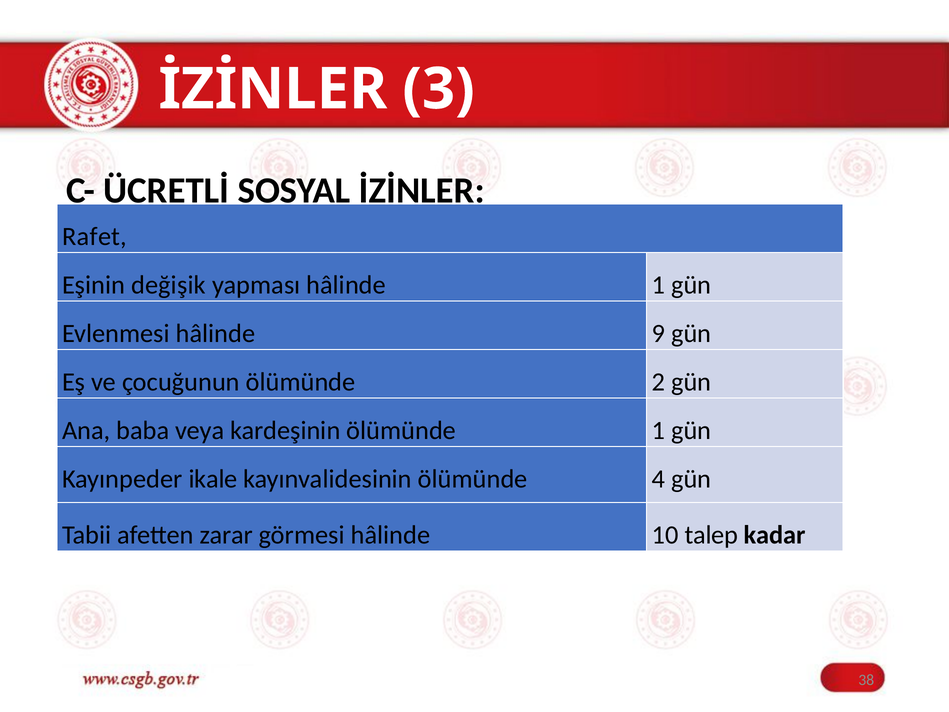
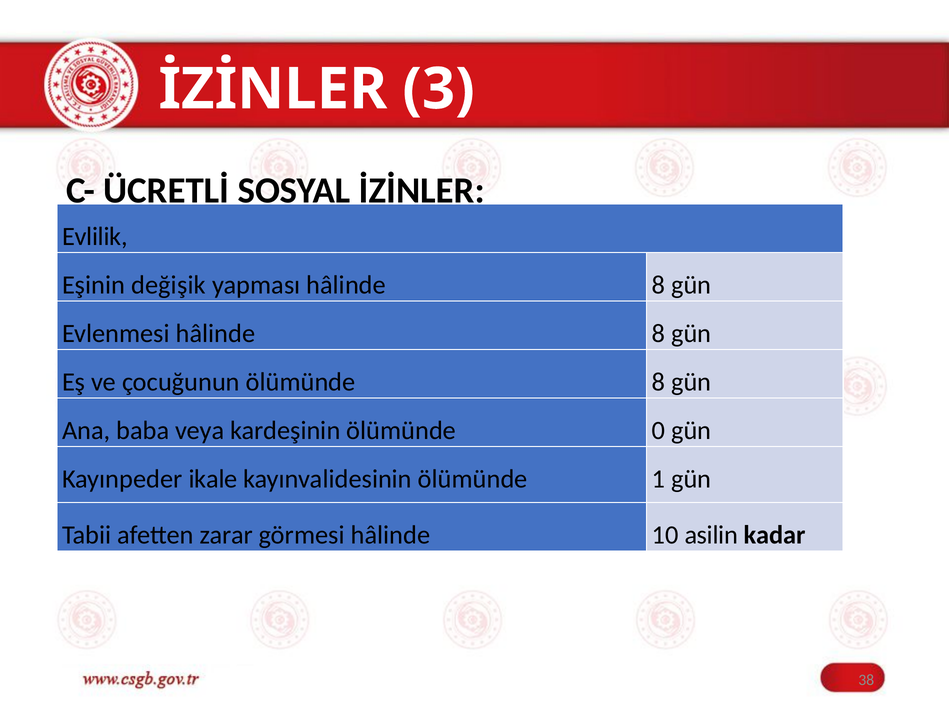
Rafet: Rafet -> Evlilik (95, 237)
yapması hâlinde 1: 1 -> 8 (658, 285)
Evlenmesi hâlinde 9: 9 -> 8 (658, 334)
ölümünde 2: 2 -> 8 (658, 382)
ölümünde 1: 1 -> 0 (658, 430)
4: 4 -> 1 (658, 479)
talep: talep -> asilin (711, 535)
